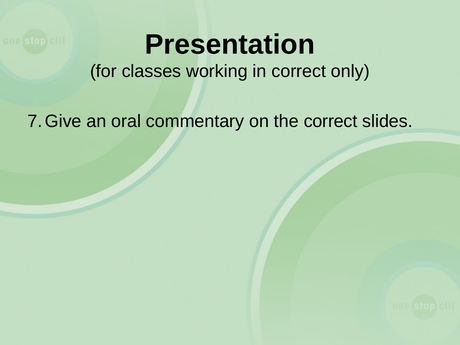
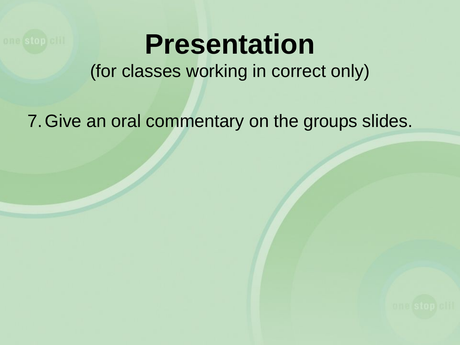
the correct: correct -> groups (331, 121)
